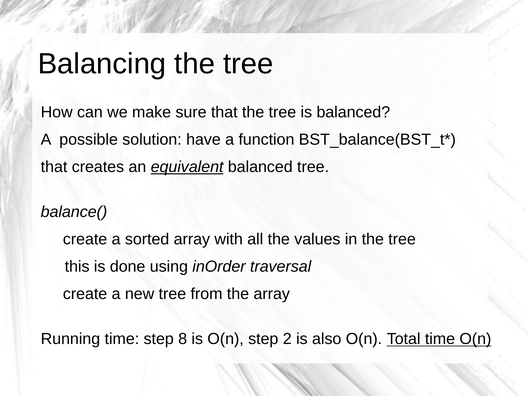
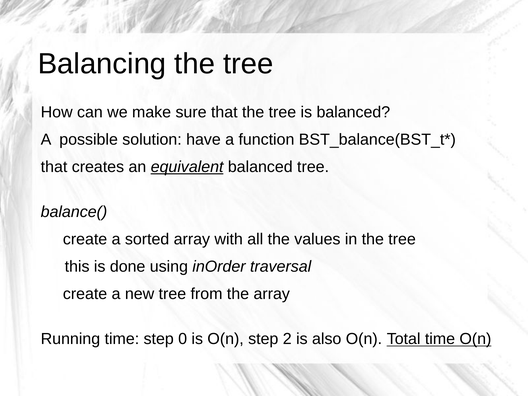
8: 8 -> 0 (183, 339)
